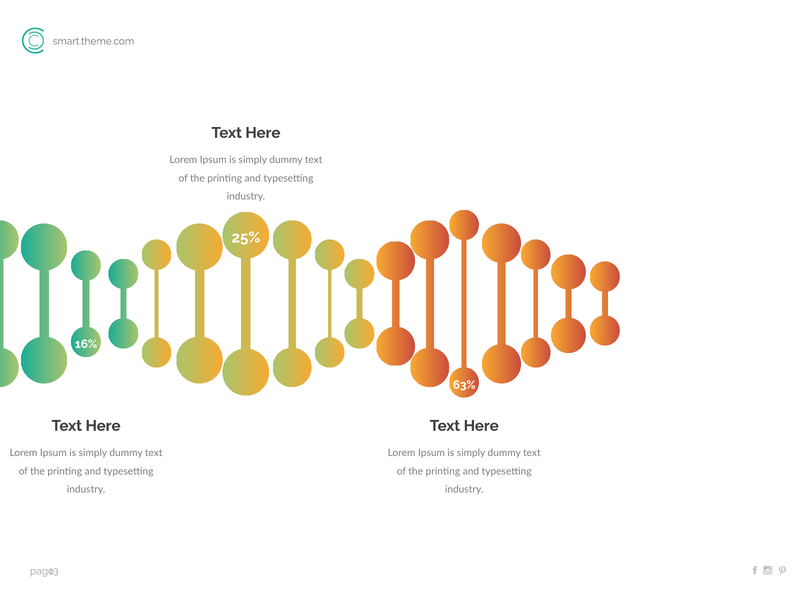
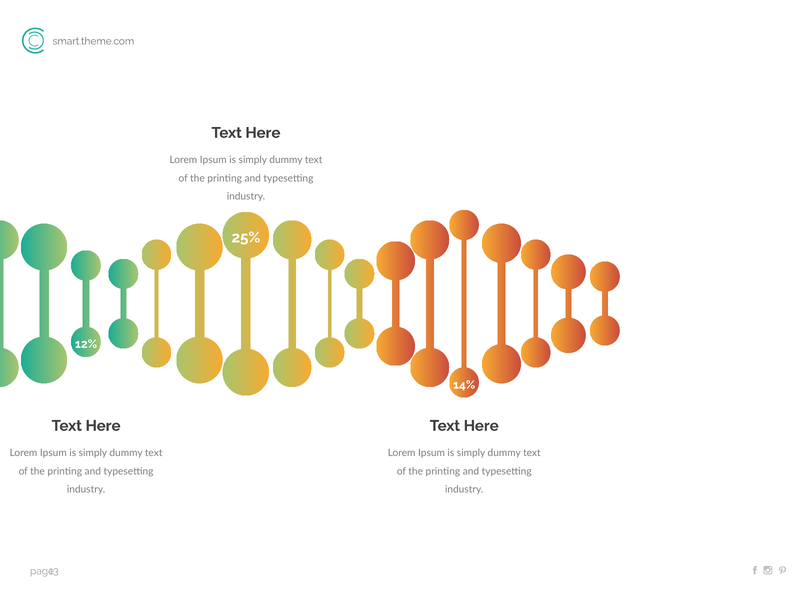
16%: 16% -> 12% (86, 344)
63%: 63% -> 14% (464, 385)
